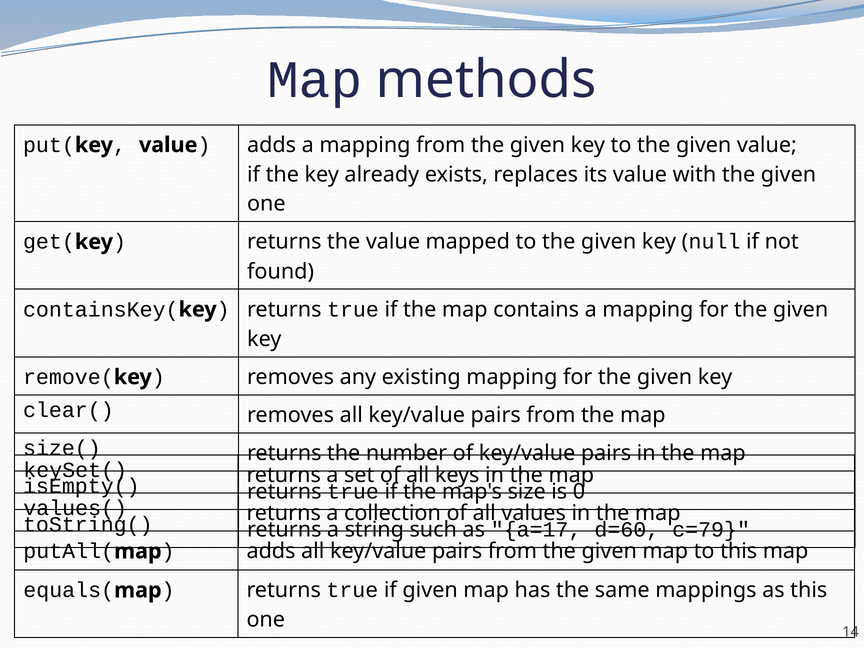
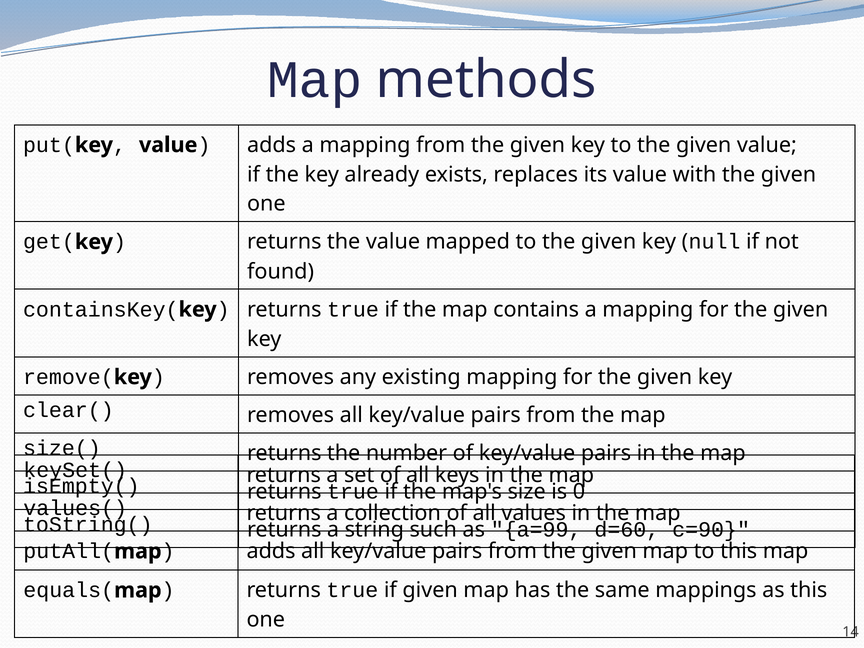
a=17: a=17 -> a=99 (536, 530)
c=79: c=79 -> c=90 (711, 530)
